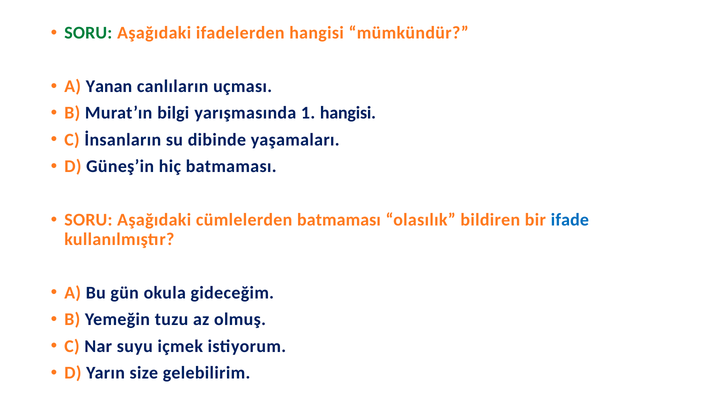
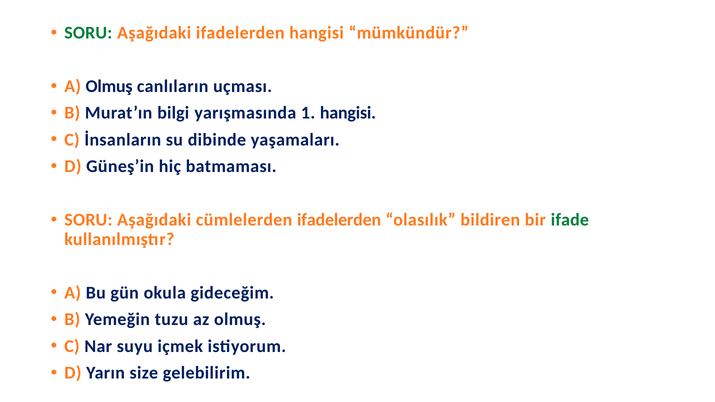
A Yanan: Yanan -> Olmuş (109, 86)
cümlelerden batmaması: batmaması -> ifadelerden (339, 220)
ifade colour: blue -> green (570, 220)
